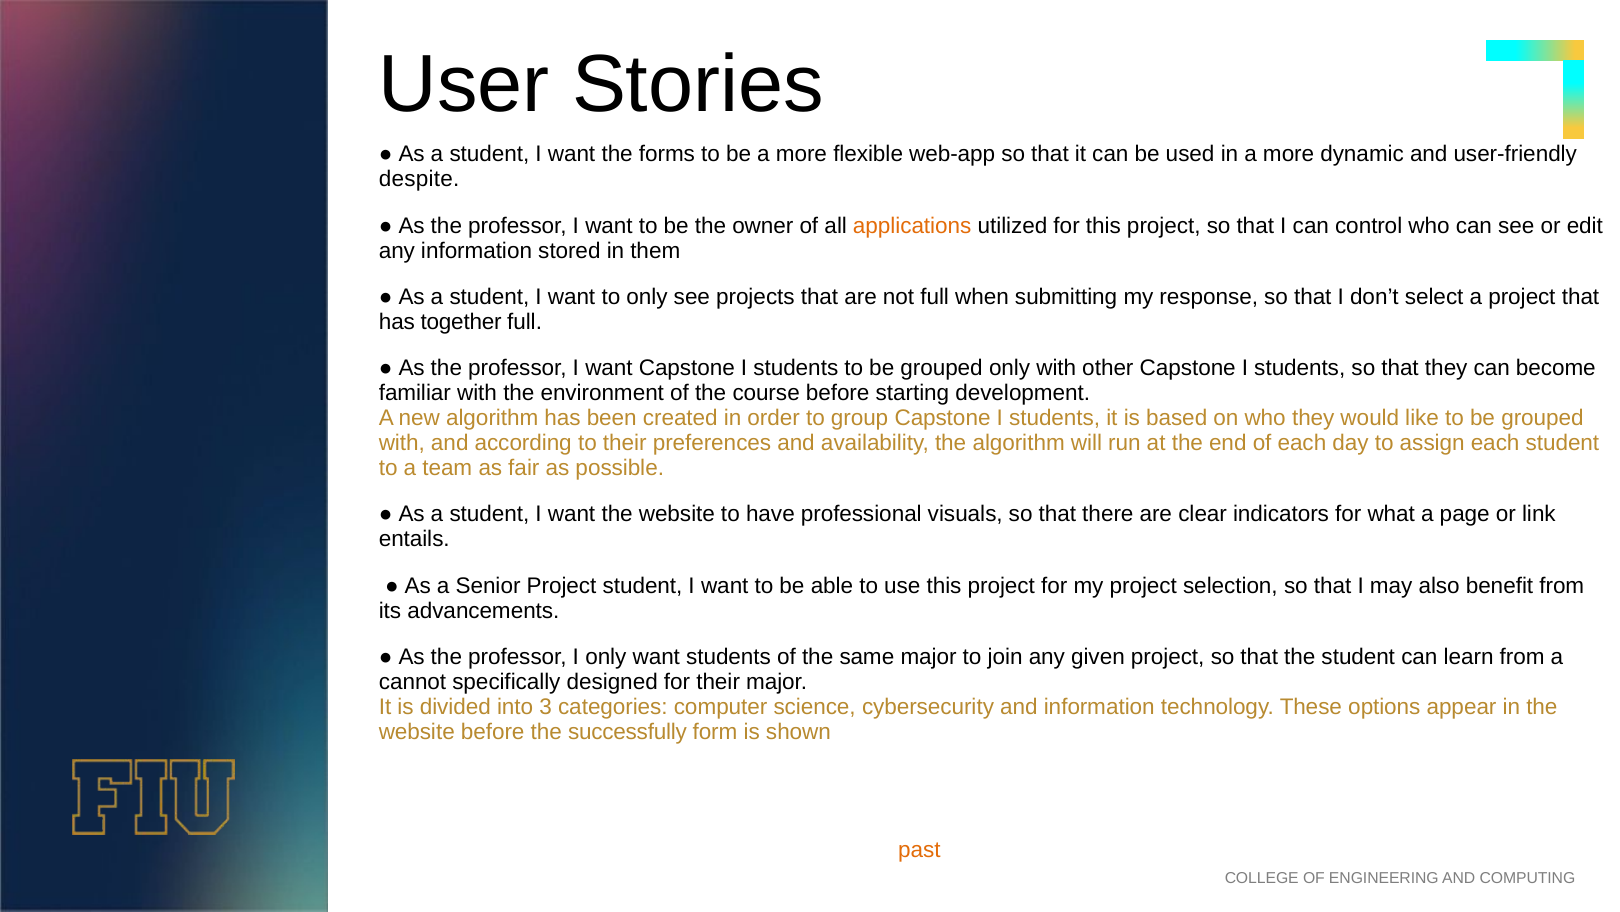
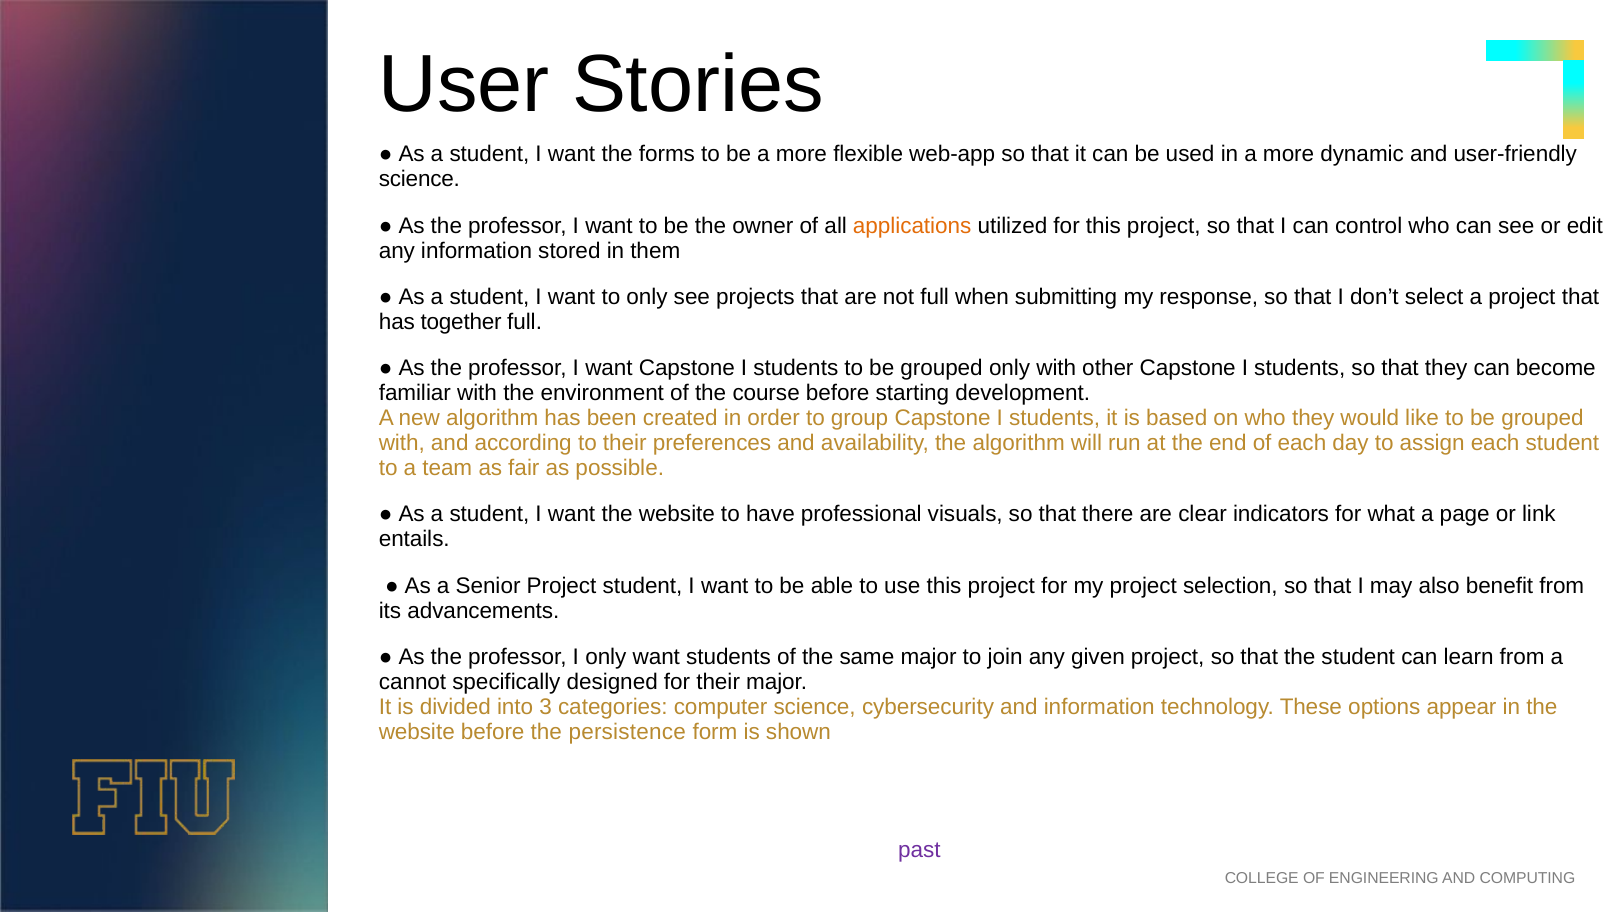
despite: despite -> science (419, 179)
successfully: successfully -> persistence (627, 731)
past colour: orange -> purple (919, 849)
